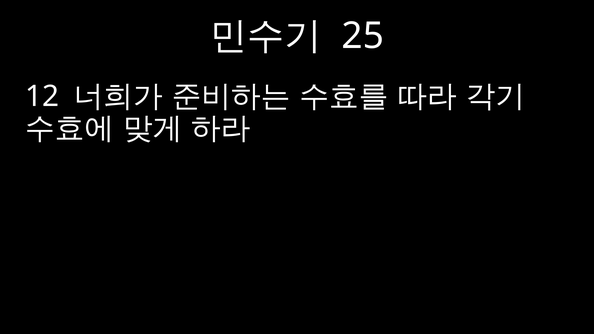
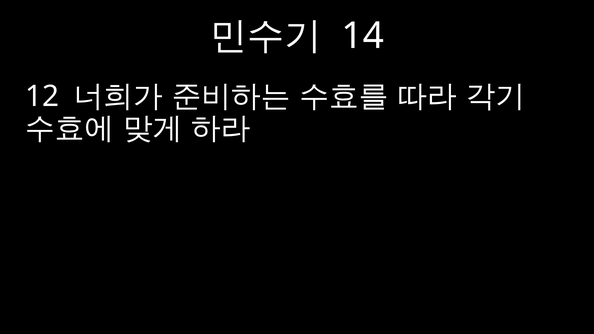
25: 25 -> 14 (363, 36)
